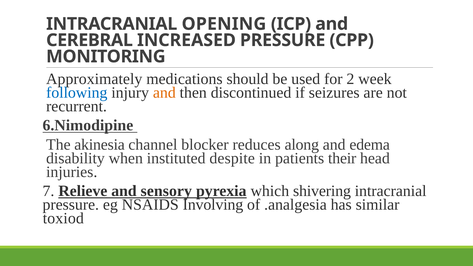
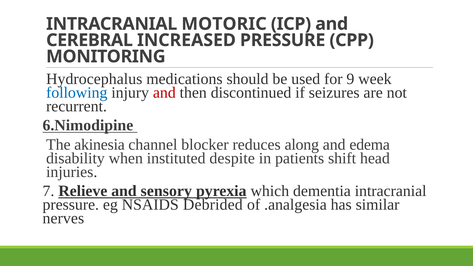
OPENING: OPENING -> MOTORIC (224, 24)
Approximately: Approximately -> Hydrocephalus (94, 79)
2: 2 -> 9 (350, 79)
and colour: orange -> red (164, 93)
their: their -> shift (342, 158)
shivering: shivering -> dementia (322, 191)
Involving: Involving -> Debrided (213, 205)
toxiod: toxiod -> nerves (63, 218)
